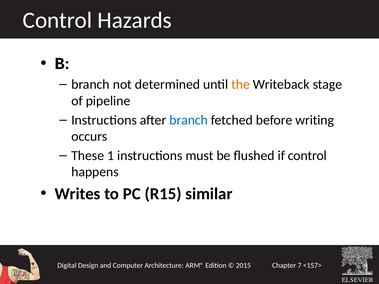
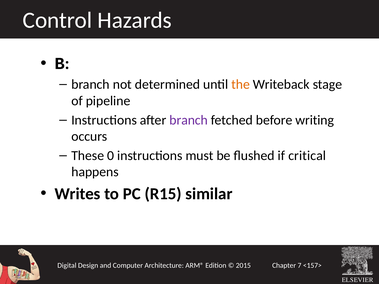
branch colour: blue -> purple (189, 120)
1: 1 -> 0 (111, 156)
if control: control -> critical (307, 156)
